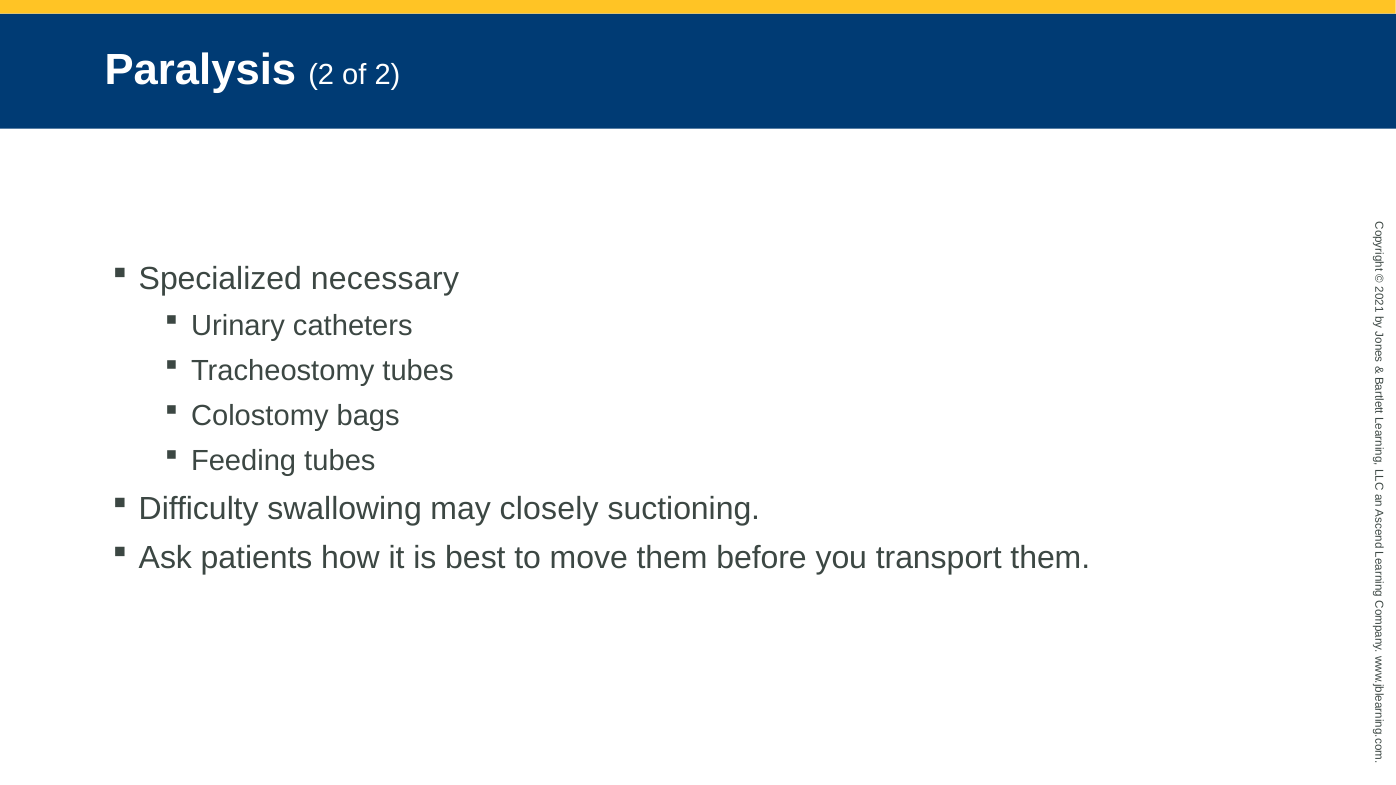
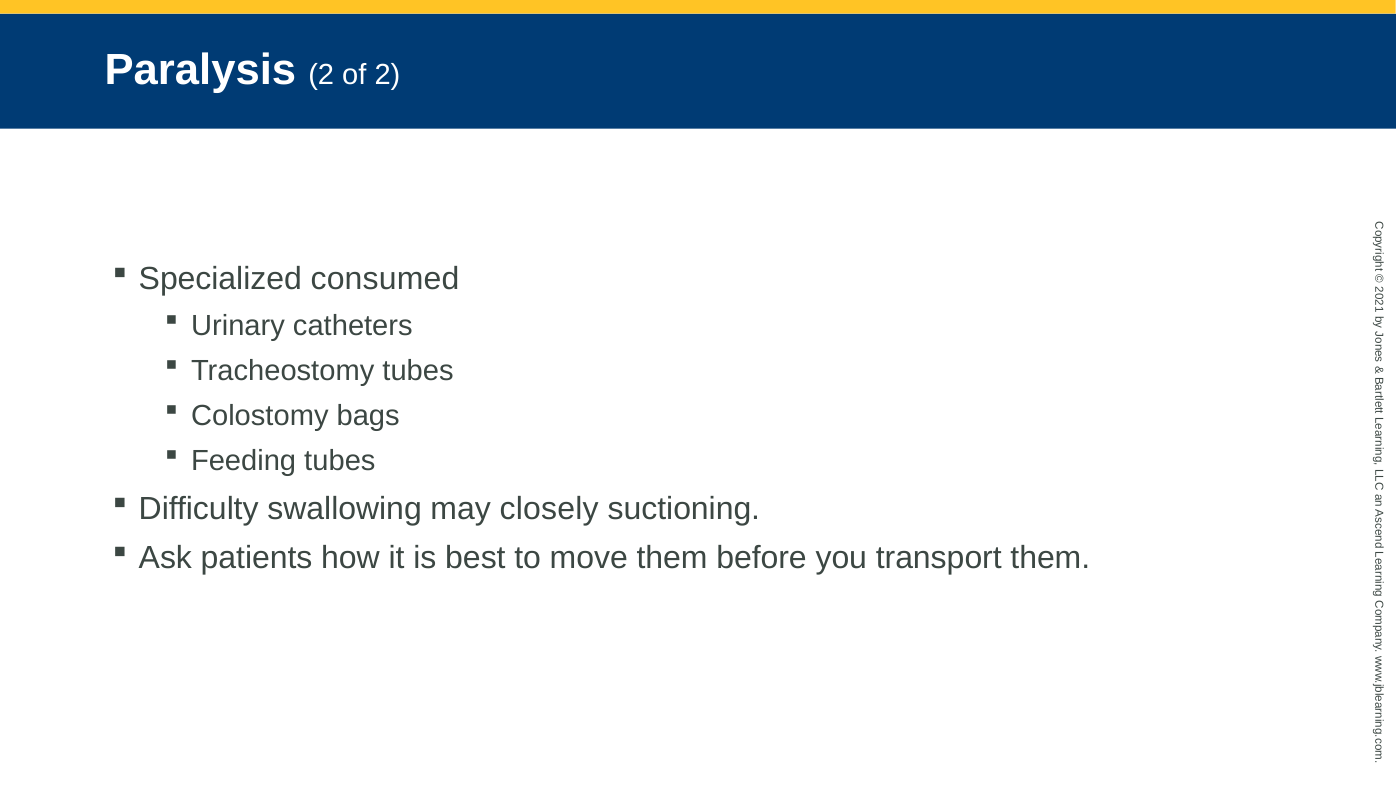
necessary: necessary -> consumed (385, 279)
